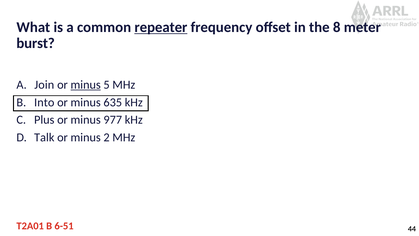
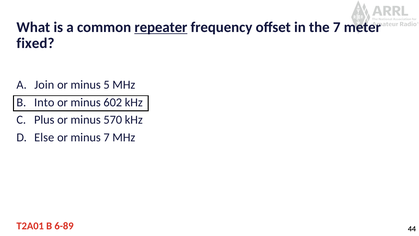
the 8: 8 -> 7 (337, 27)
burst: burst -> fixed (35, 43)
minus underline: present -> none (86, 85)
635: 635 -> 602 (113, 102)
977: 977 -> 570 (113, 120)
Talk: Talk -> Else (44, 137)
minus 2: 2 -> 7 (107, 137)
6-51: 6-51 -> 6-89 (64, 226)
